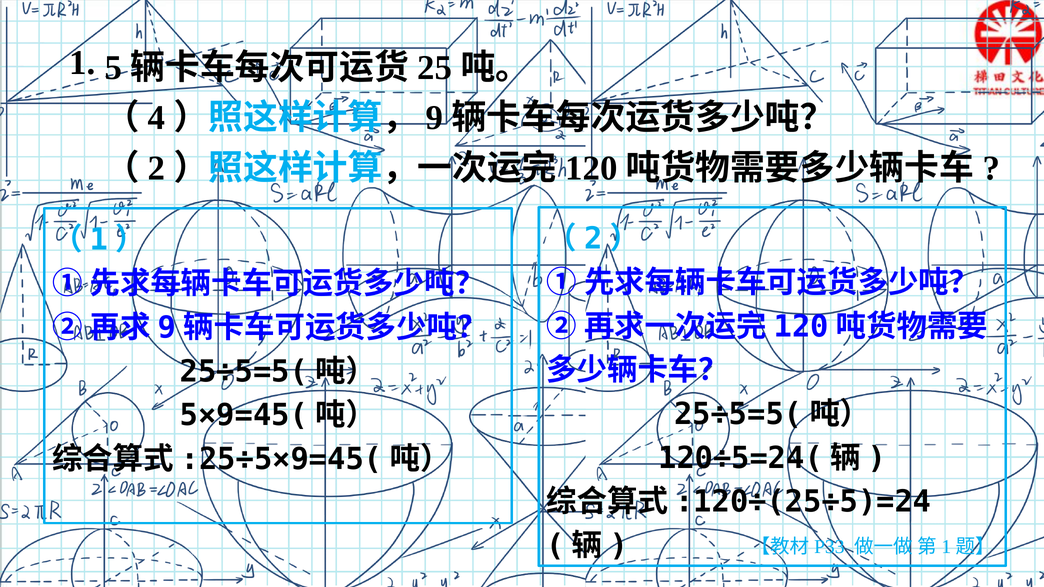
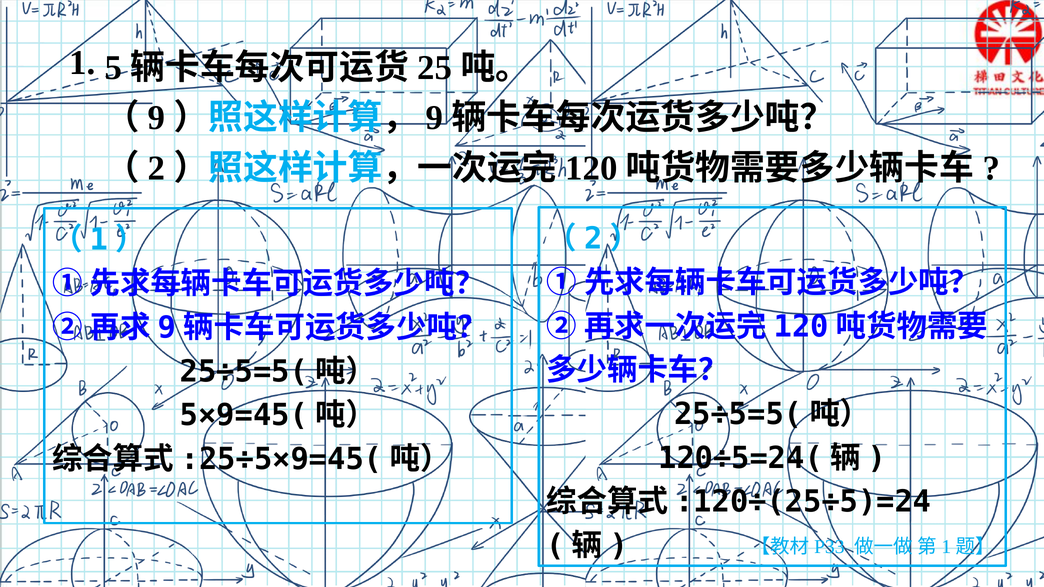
4: 4 -> 9 (157, 118)
